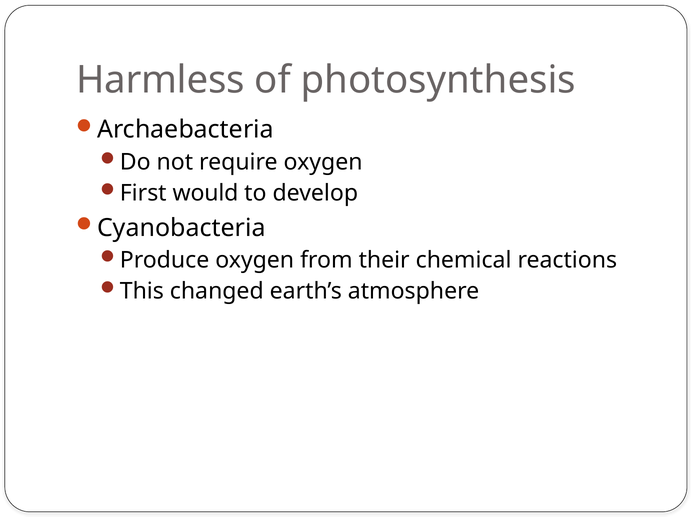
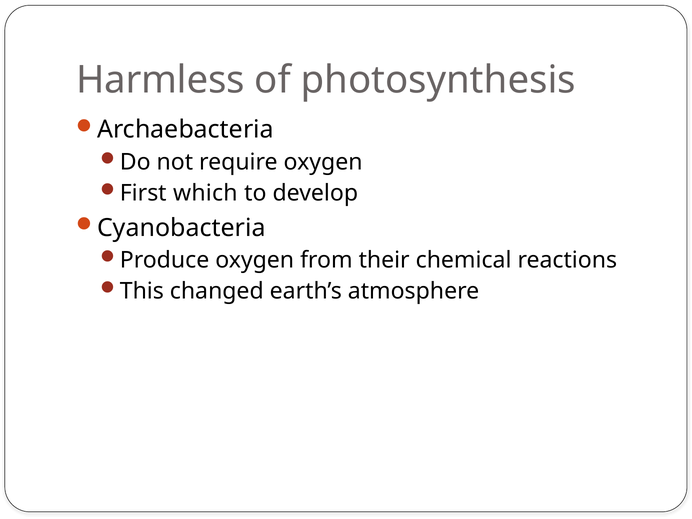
would: would -> which (205, 193)
